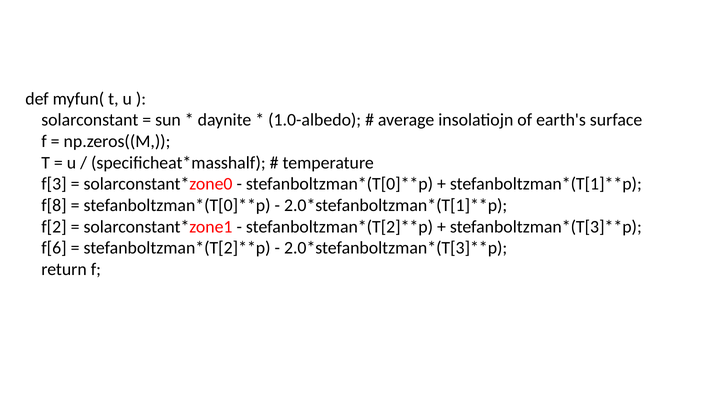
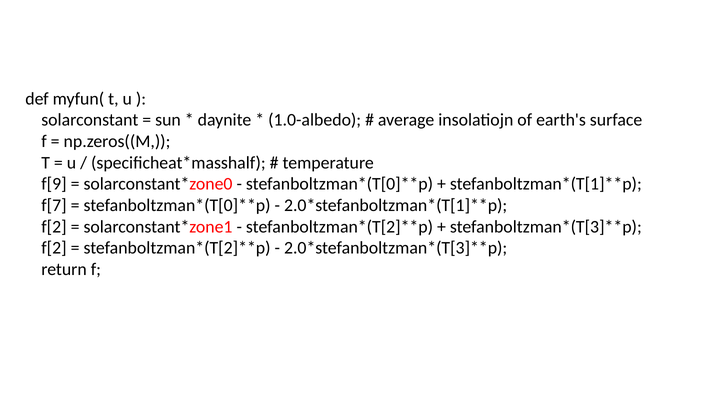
f[3: f[3 -> f[9 (54, 184)
f[8: f[8 -> f[7 (54, 205)
f[6: f[6 -> f[2 (54, 248)
